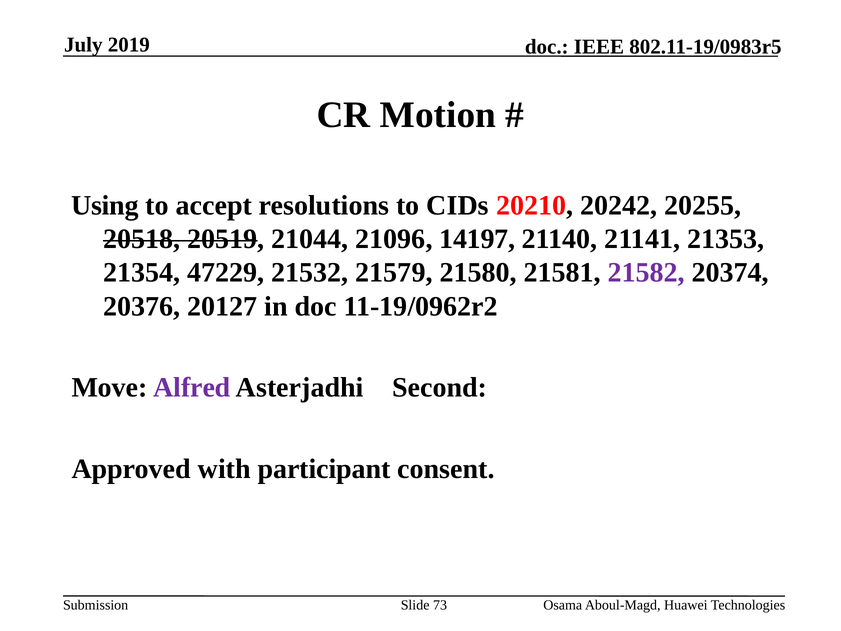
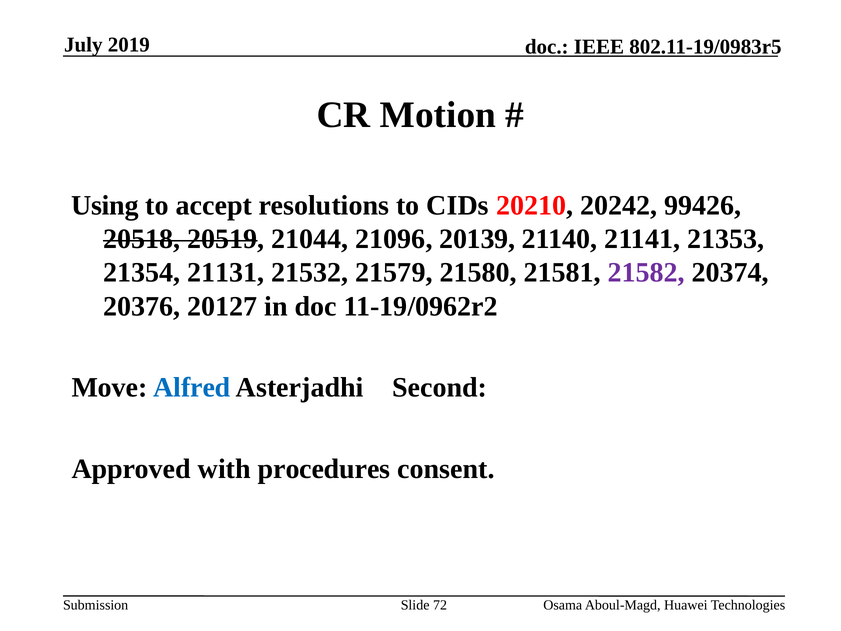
20255: 20255 -> 99426 (703, 205)
14197: 14197 -> 20139 (477, 239)
47229: 47229 -> 21131 (226, 273)
Alfred colour: purple -> blue (192, 387)
participant: participant -> procedures (324, 469)
73: 73 -> 72 (440, 605)
